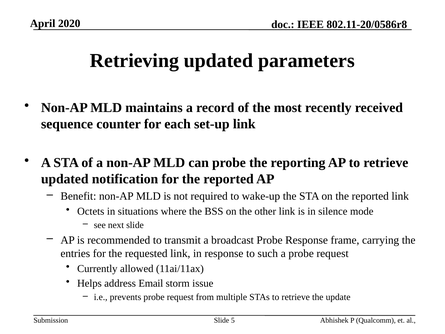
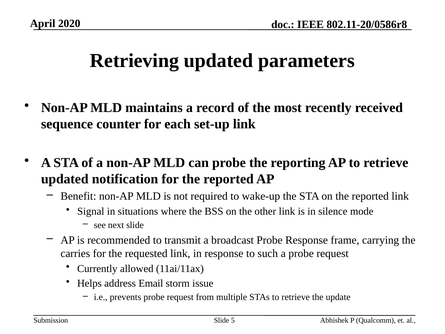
Octets: Octets -> Signal (91, 211)
entries: entries -> carries (75, 253)
